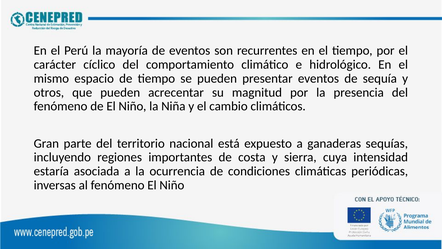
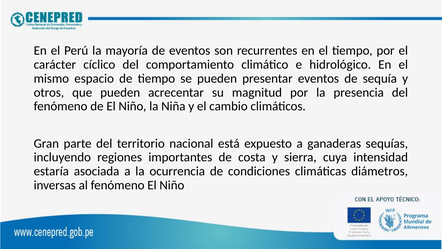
periódicas: periódicas -> diámetros (380, 171)
